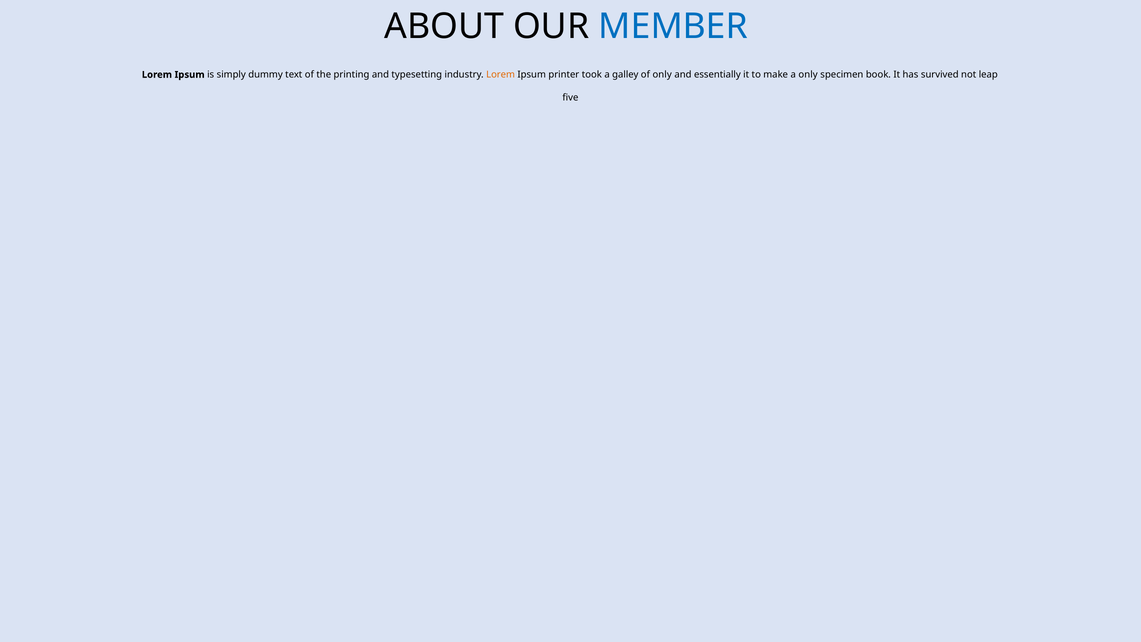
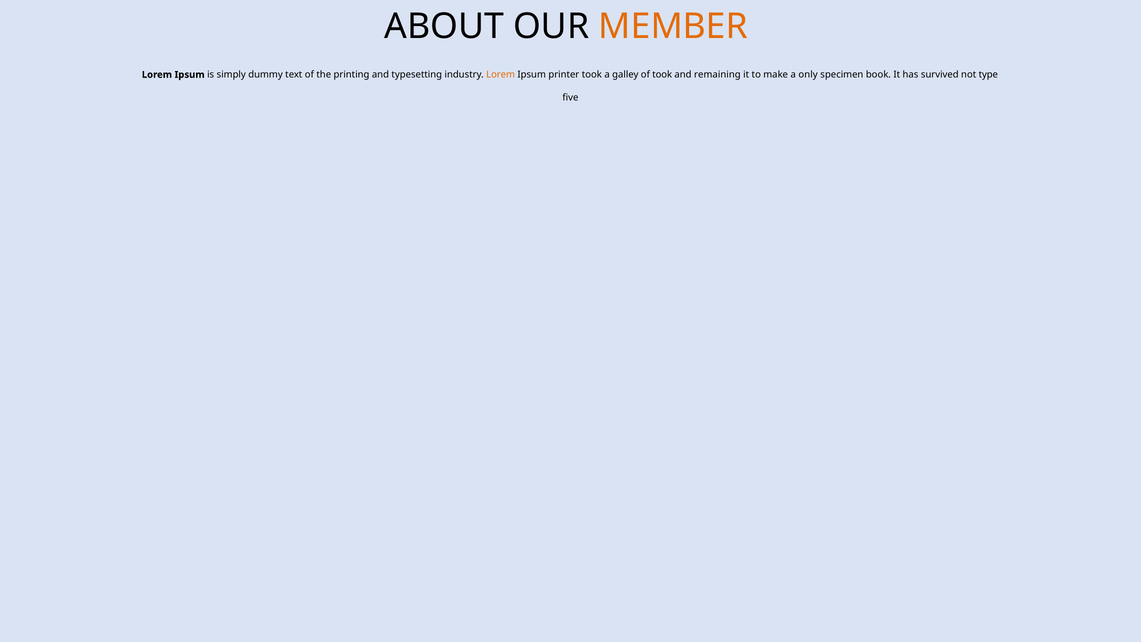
MEMBER colour: blue -> orange (673, 26)
of only: only -> took (662, 75)
essentially: essentially -> remaining (717, 75)
leap: leap -> type (988, 75)
